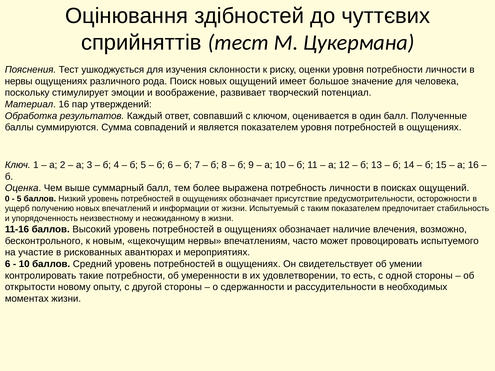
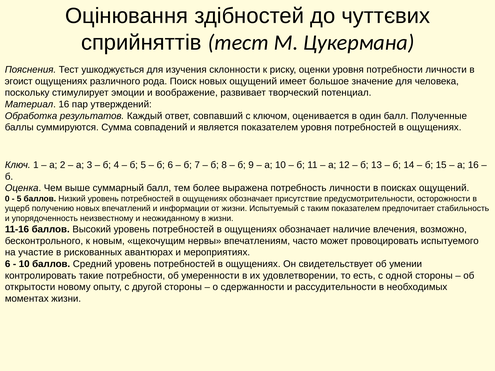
нервы: нервы -> эгоист (19, 81)
